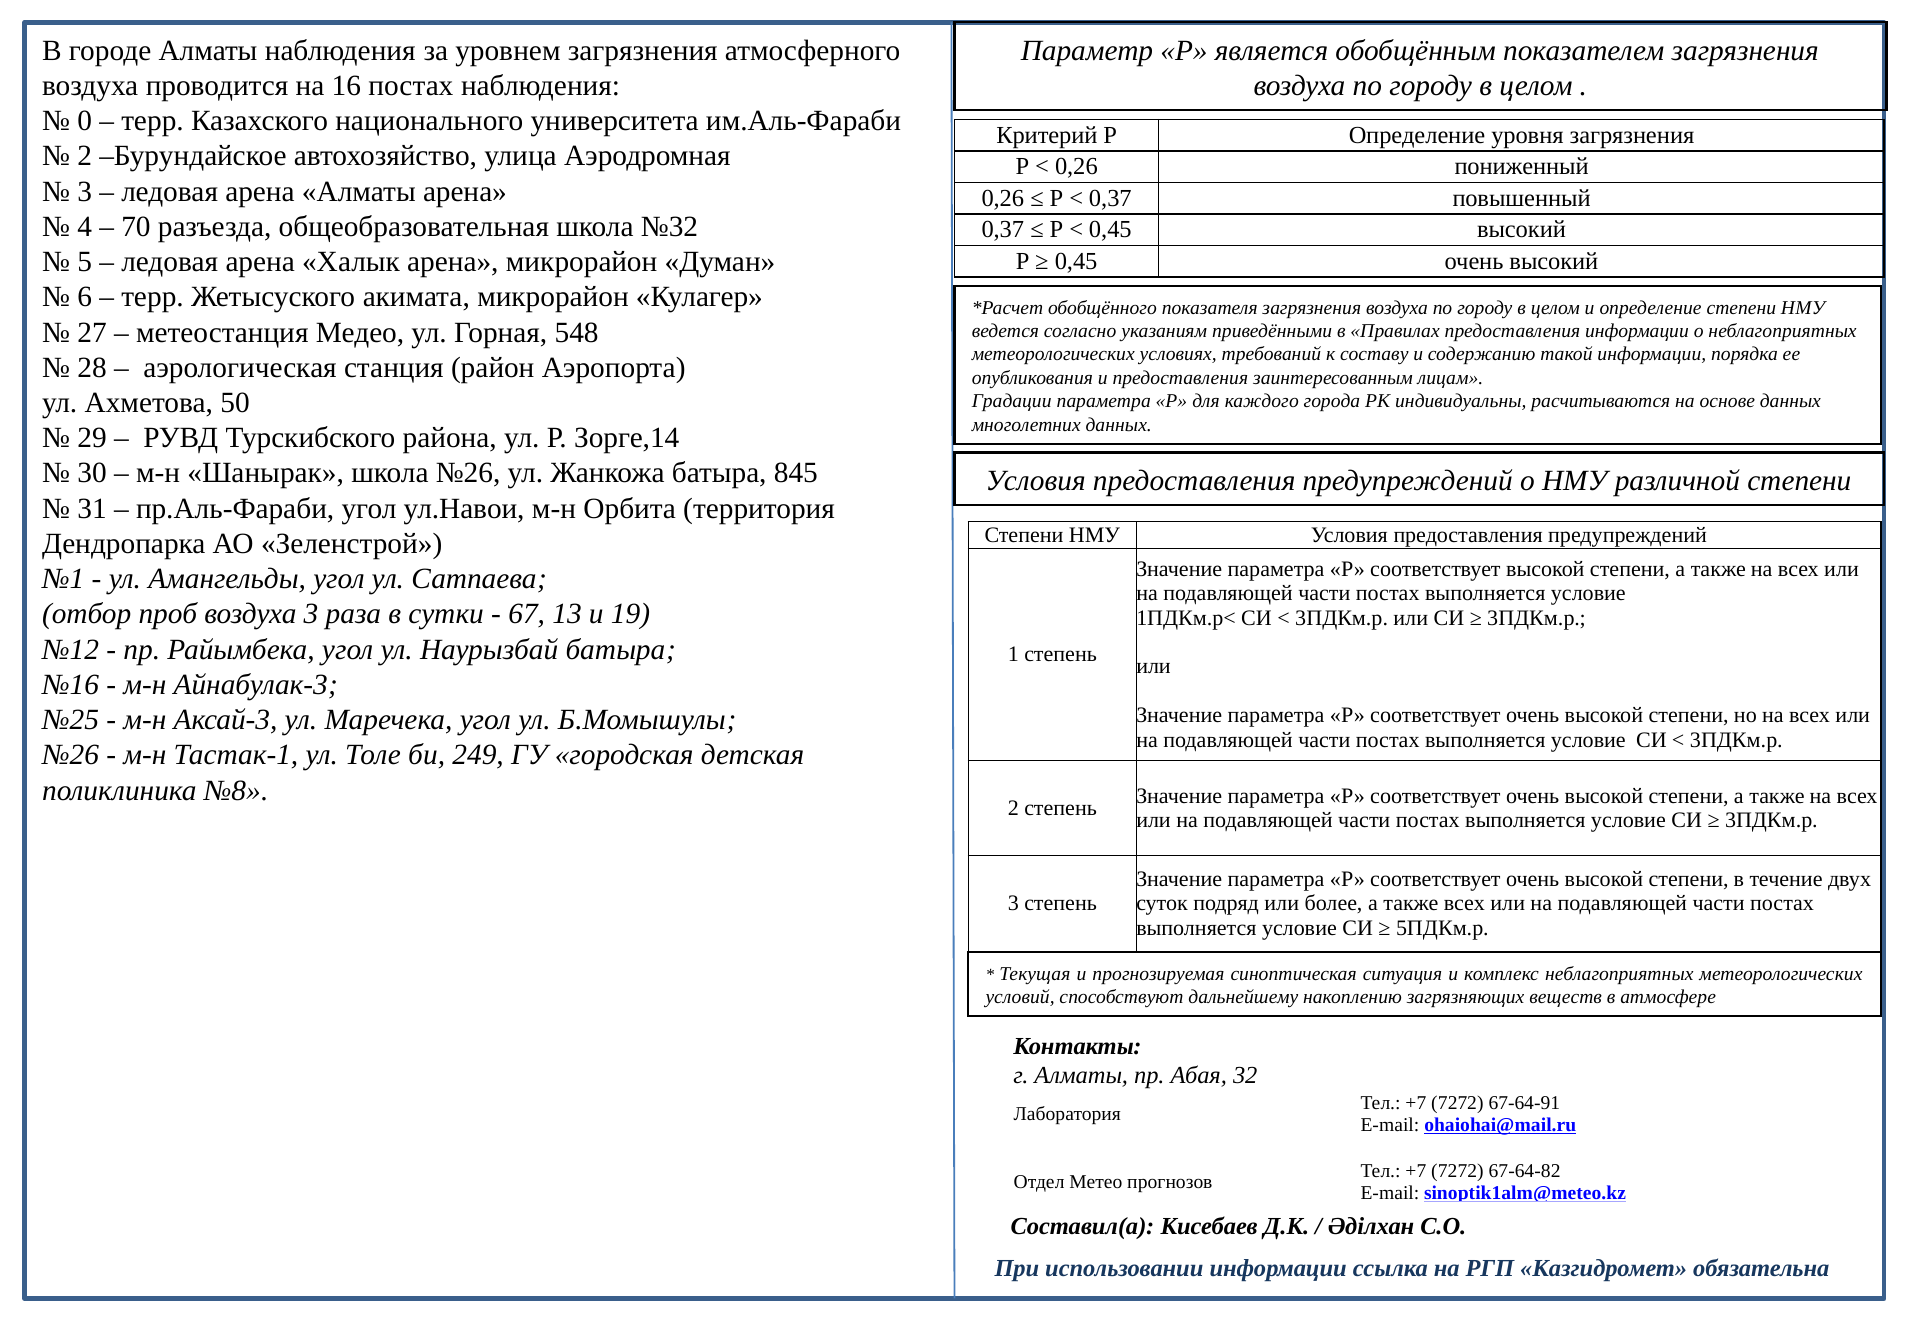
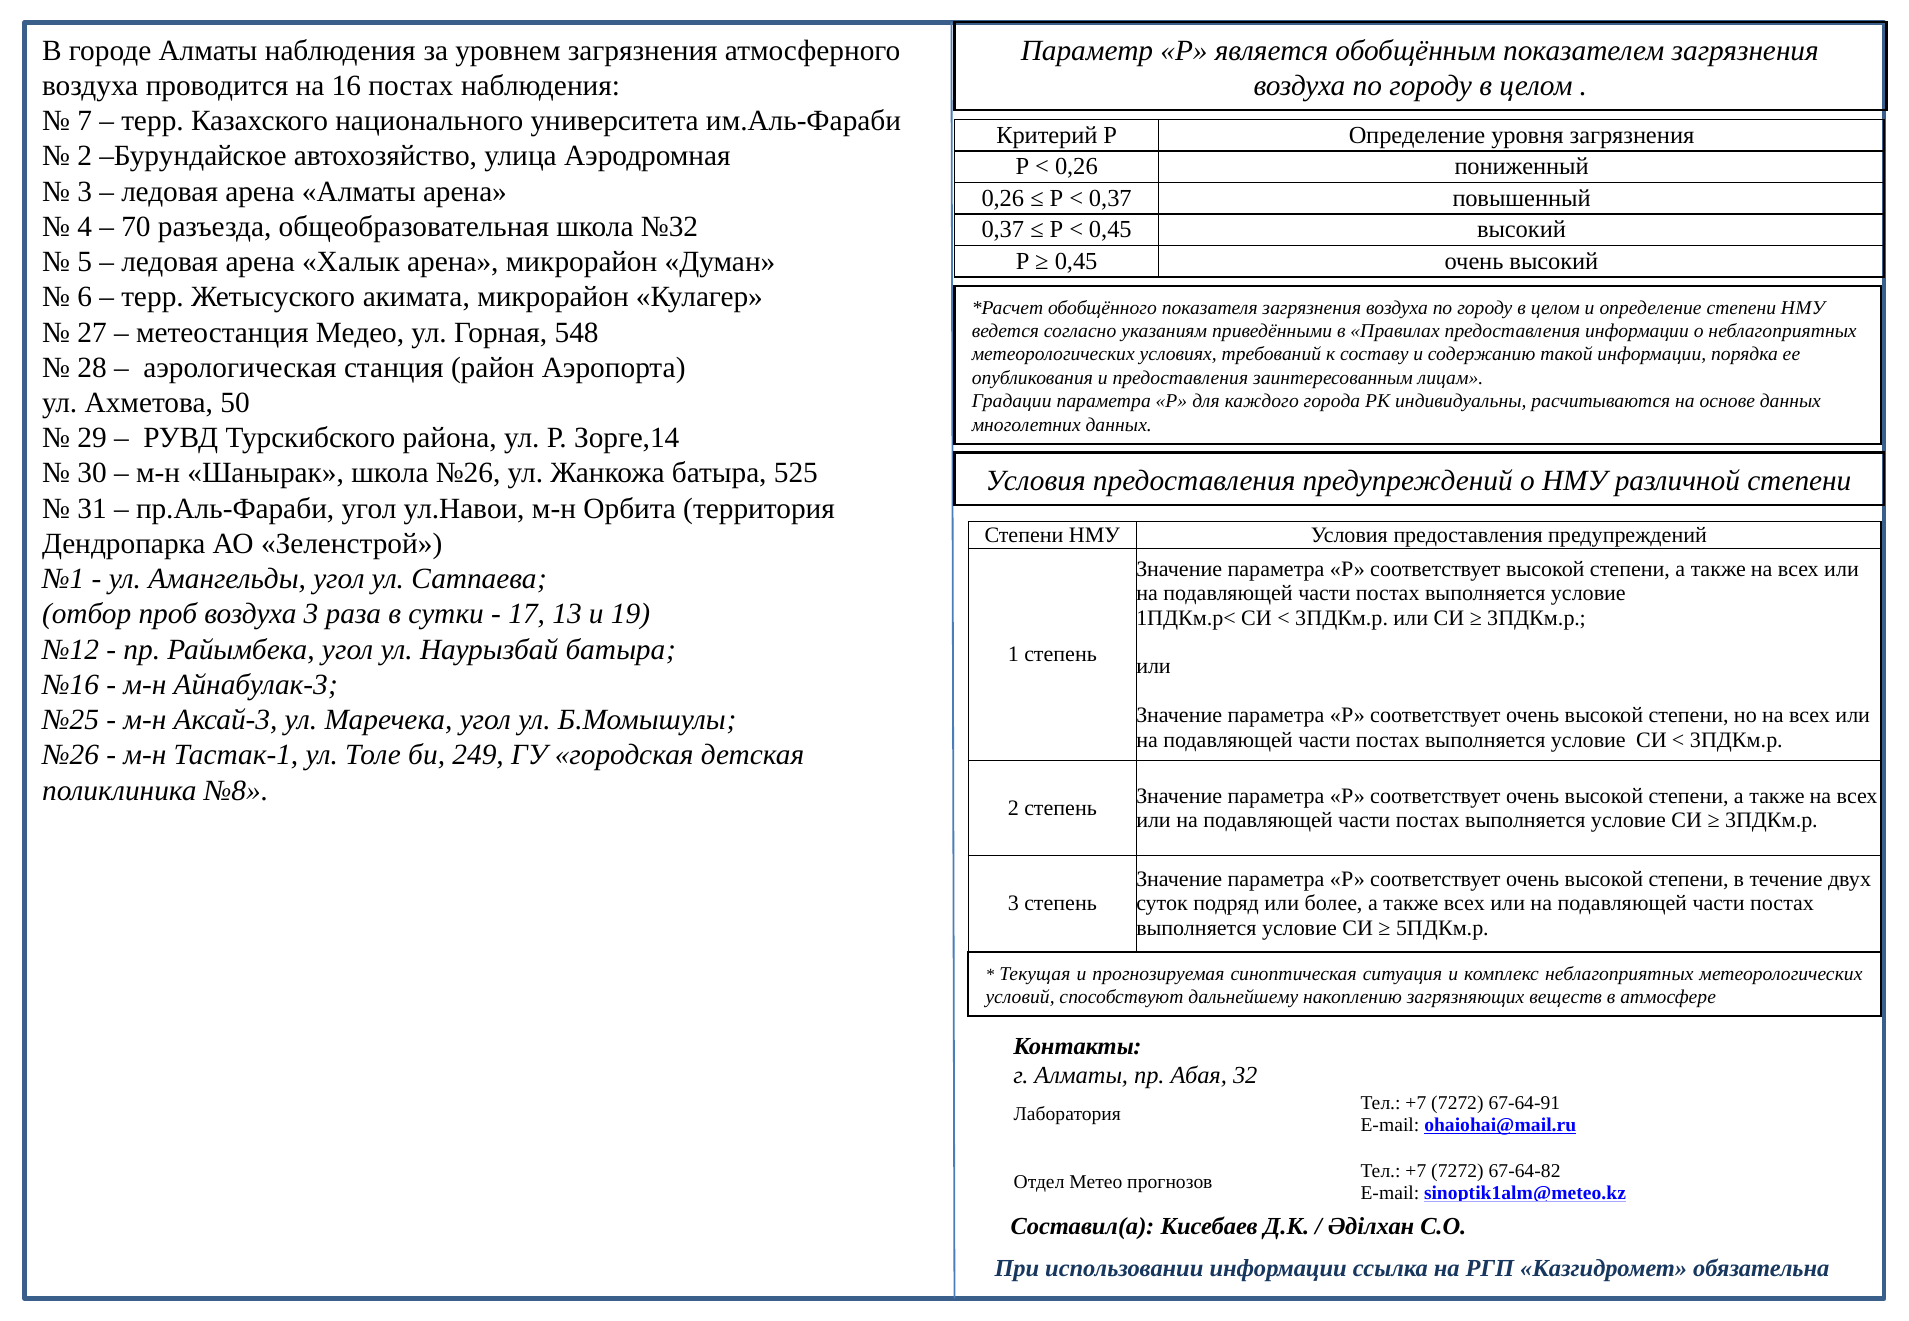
0: 0 -> 7 (85, 121)
845: 845 -> 525 (796, 474)
67: 67 -> 17 (527, 614)
